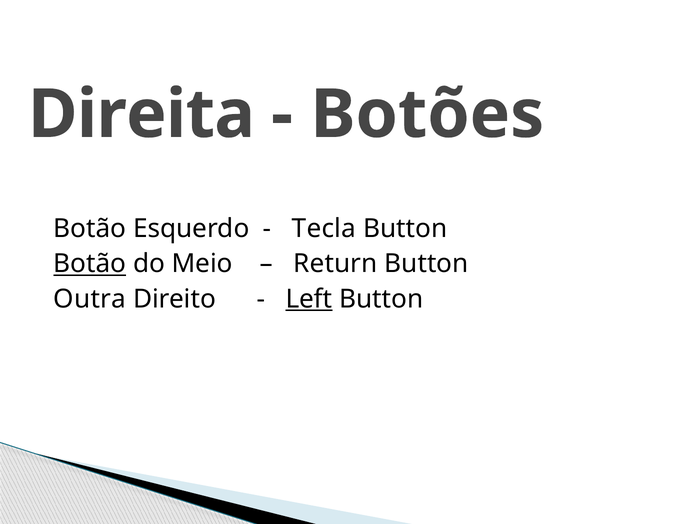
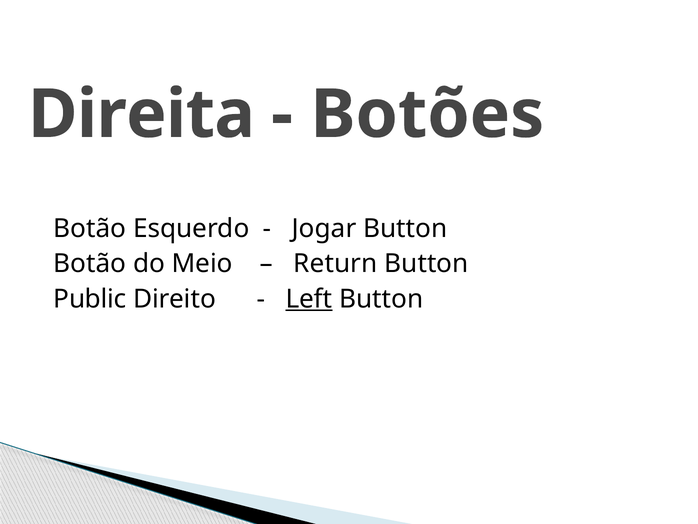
Tecla: Tecla -> Jogar (324, 228)
Botão underline: present -> none (90, 264)
Outra: Outra -> Public (90, 299)
